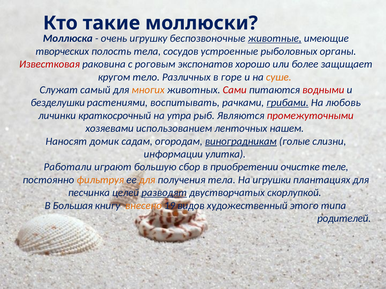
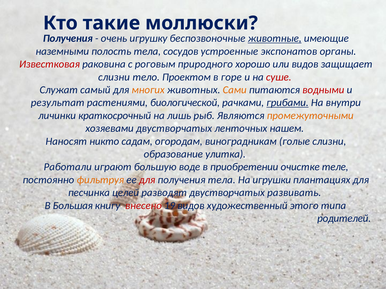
Моллюска: Моллюска -> Получения (68, 39)
творческих: творческих -> наземными (62, 51)
рыболовных: рыболовных -> экспонатов (289, 51)
экспонатов: экспонатов -> природного (205, 64)
или более: более -> видов (305, 64)
кругом: кругом -> слизни (114, 77)
Различных: Различных -> Проектом (186, 77)
суше colour: orange -> red (279, 77)
Сами colour: red -> orange (235, 90)
безделушки: безделушки -> результат (58, 103)
воспитывать: воспитывать -> биологической (185, 103)
любовь: любовь -> внутри (343, 103)
утра: утра -> лишь (179, 116)
промежуточными colour: red -> orange (310, 116)
хозяевами использованием: использованием -> двустворчатых (174, 129)
домик: домик -> никто (104, 141)
виноградникам underline: present -> none (241, 141)
информации: информации -> образование (173, 154)
сбор: сбор -> воде (189, 167)
для colour: orange -> red (147, 180)
разводят underline: present -> none (164, 193)
скорлупкой: скорлупкой -> развивать (294, 193)
внесено colour: orange -> red (143, 206)
